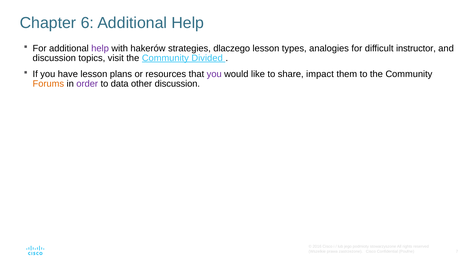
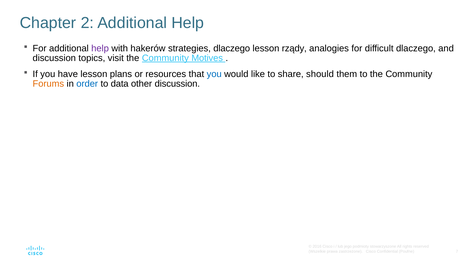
6: 6 -> 2 (87, 23)
types: types -> rządy (294, 48)
difficult instructor: instructor -> dlaczego (416, 48)
Divided: Divided -> Motives (207, 58)
you colour: purple -> blue (214, 74)
impact: impact -> should (320, 74)
order colour: purple -> blue (87, 84)
